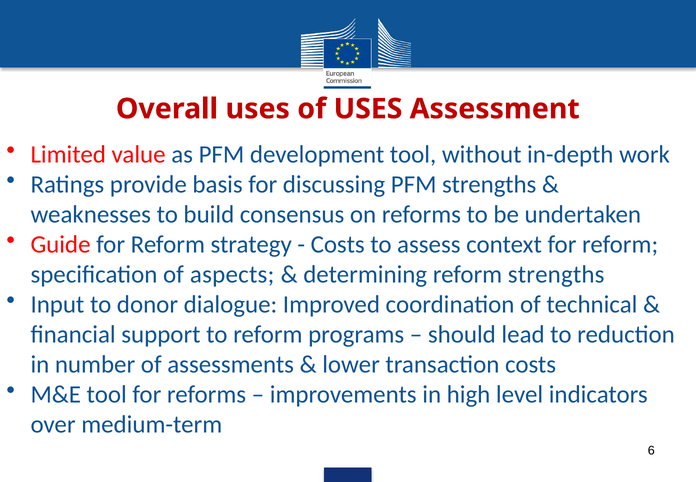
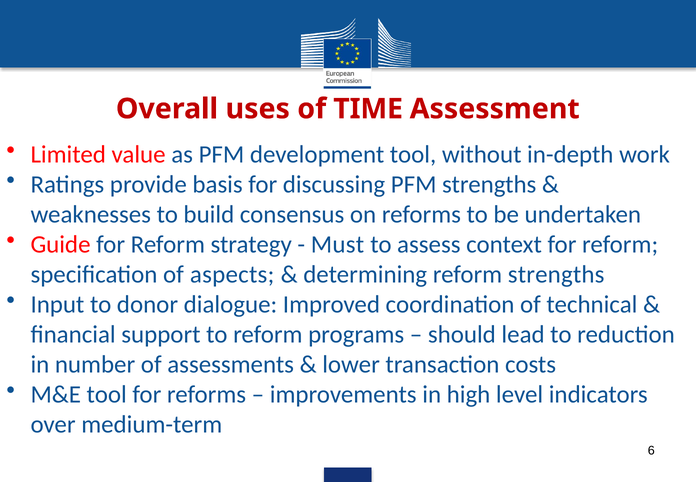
of USES: USES -> TIME (368, 109)
Costs: Costs -> Must (338, 245)
